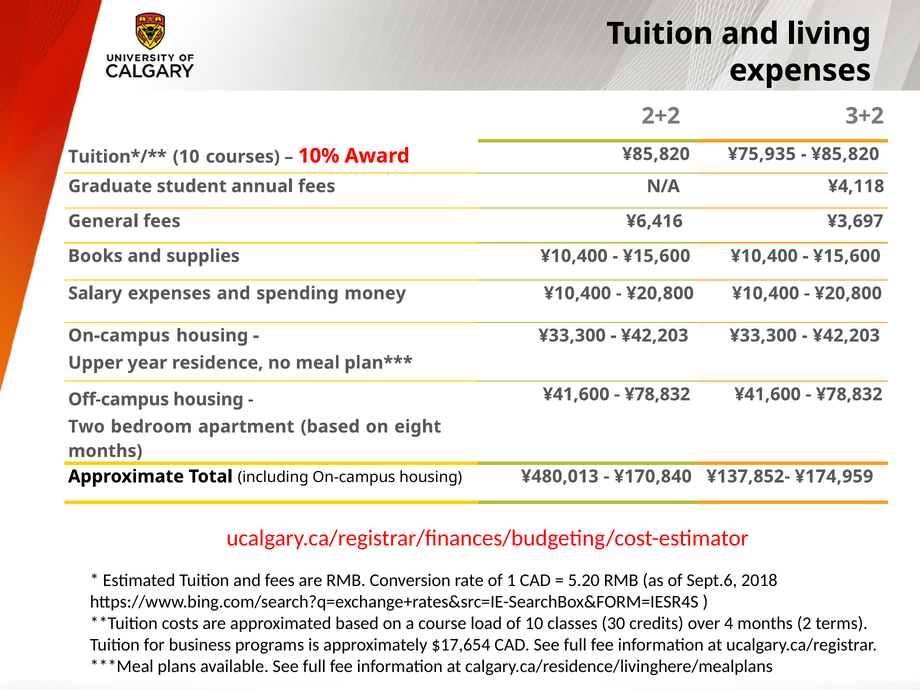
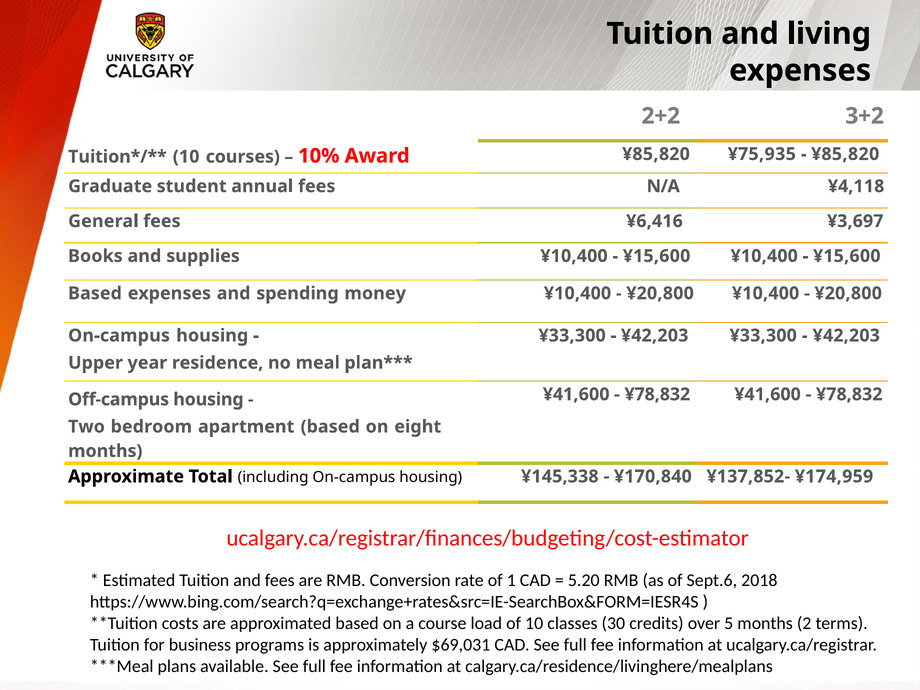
Salary: Salary -> Based (95, 293)
¥480,013: ¥480,013 -> ¥145,338 (560, 476)
4: 4 -> 5 (729, 623)
$17,654: $17,654 -> $69,031 (461, 645)
